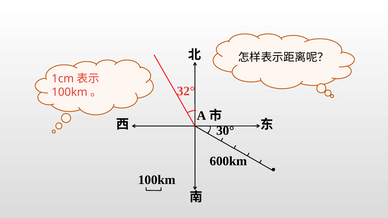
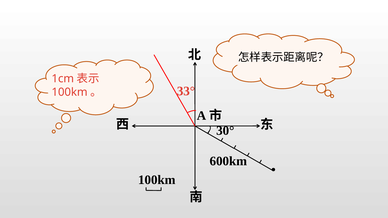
32°: 32° -> 33° (186, 91)
